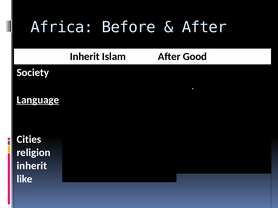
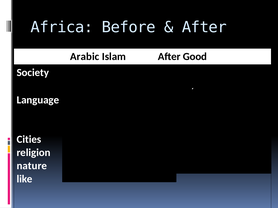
Inherit: Inherit -> Arabic (85, 57)
Language underline: present -> none (38, 100)
inherit: inherit -> nature (32, 166)
